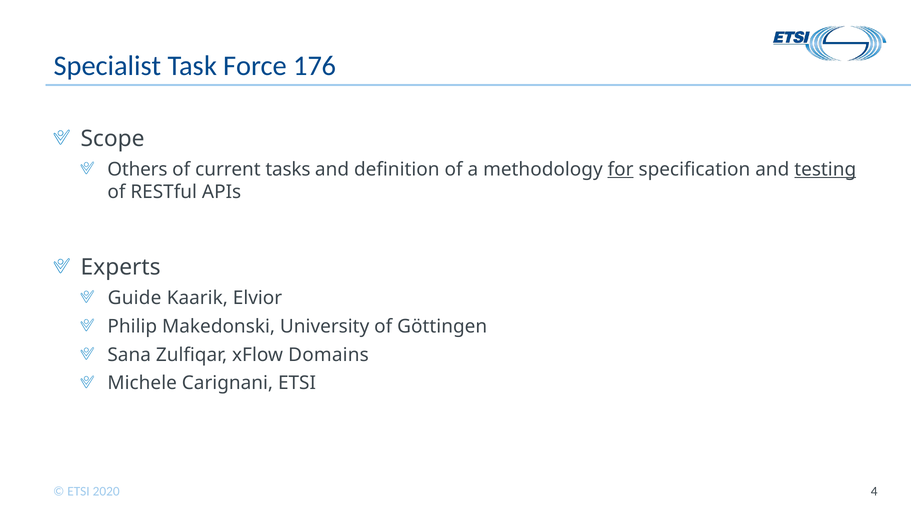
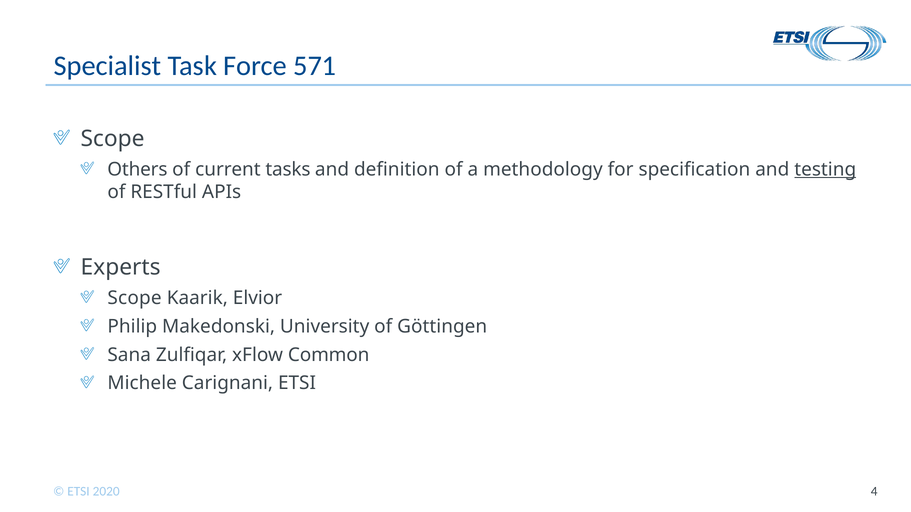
176: 176 -> 571 (315, 66)
for underline: present -> none (621, 169)
Guide: Guide -> Scope (135, 298)
Domains: Domains -> Common (329, 355)
